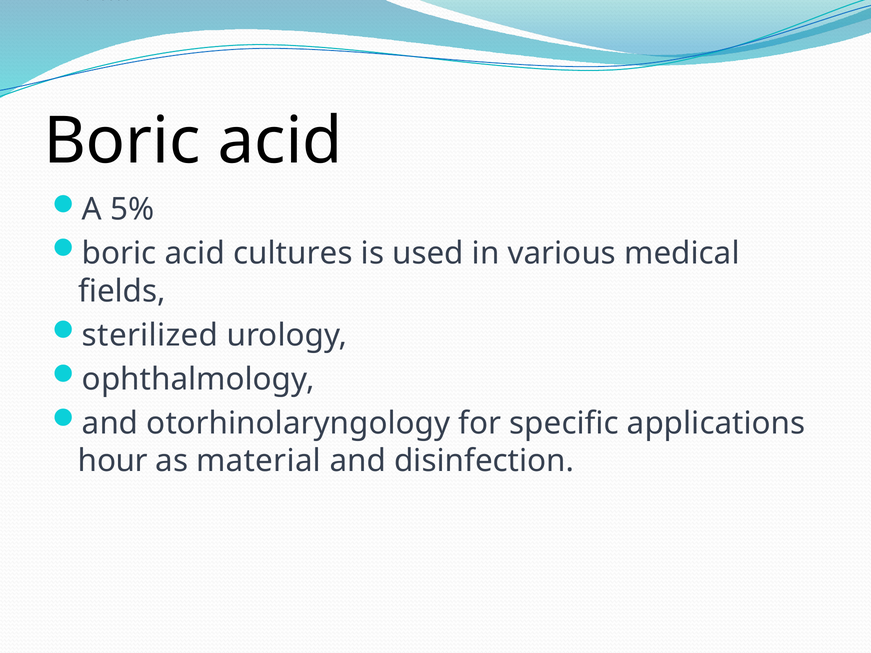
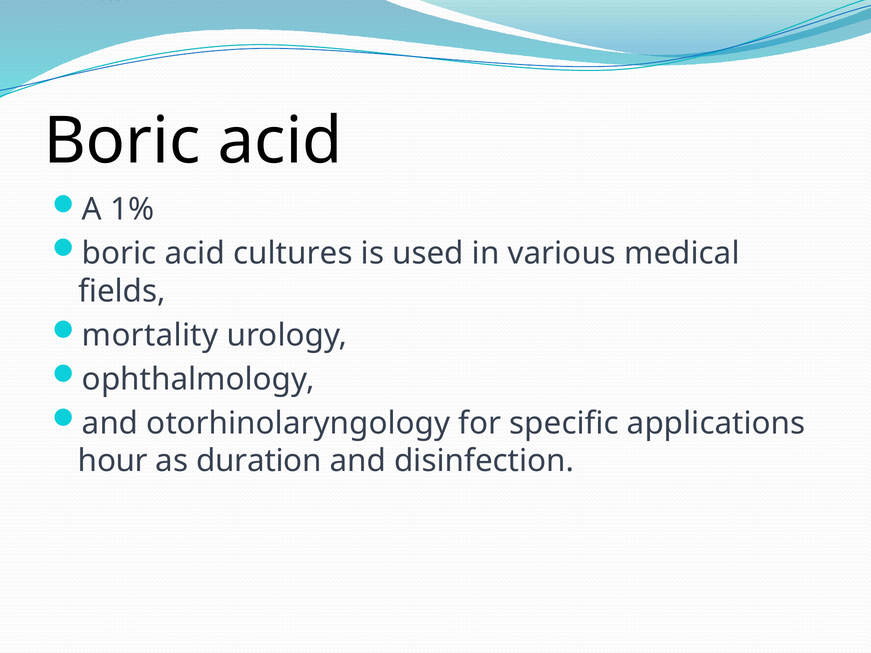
5%: 5% -> 1% (132, 210)
sterilized: sterilized -> mortality (150, 335)
material: material -> duration (259, 461)
